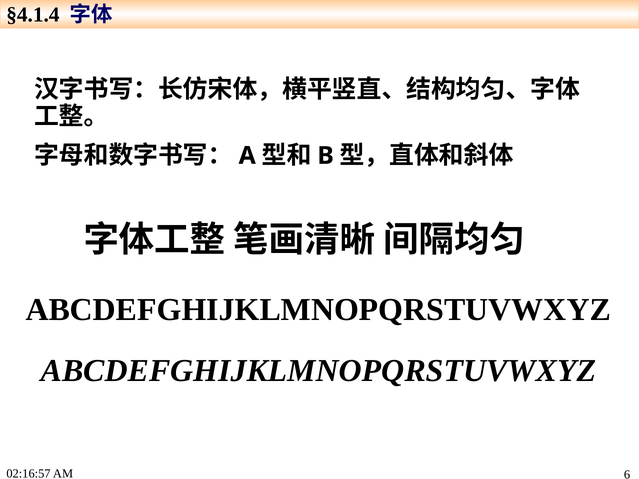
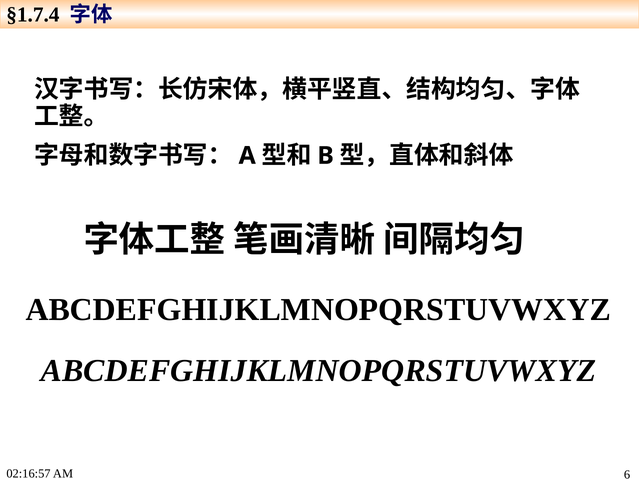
§4.1.4: §4.1.4 -> §1.7.4 (33, 15)
